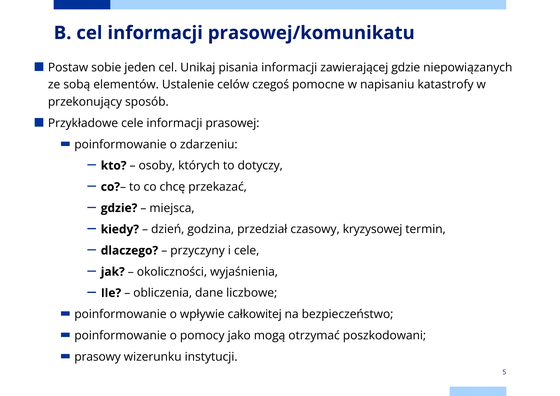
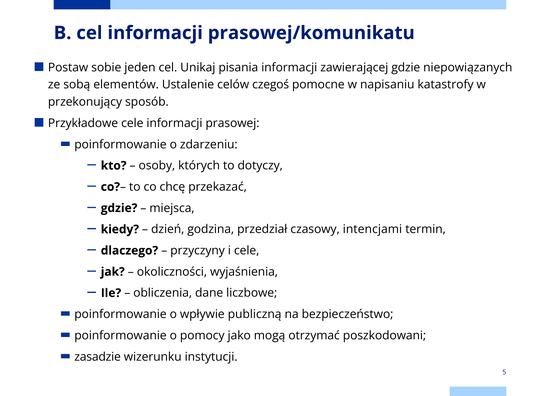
kryzysowej: kryzysowej -> intencjami (372, 229)
całkowitej: całkowitej -> publiczną (255, 314)
prasowy: prasowy -> zasadzie (98, 357)
